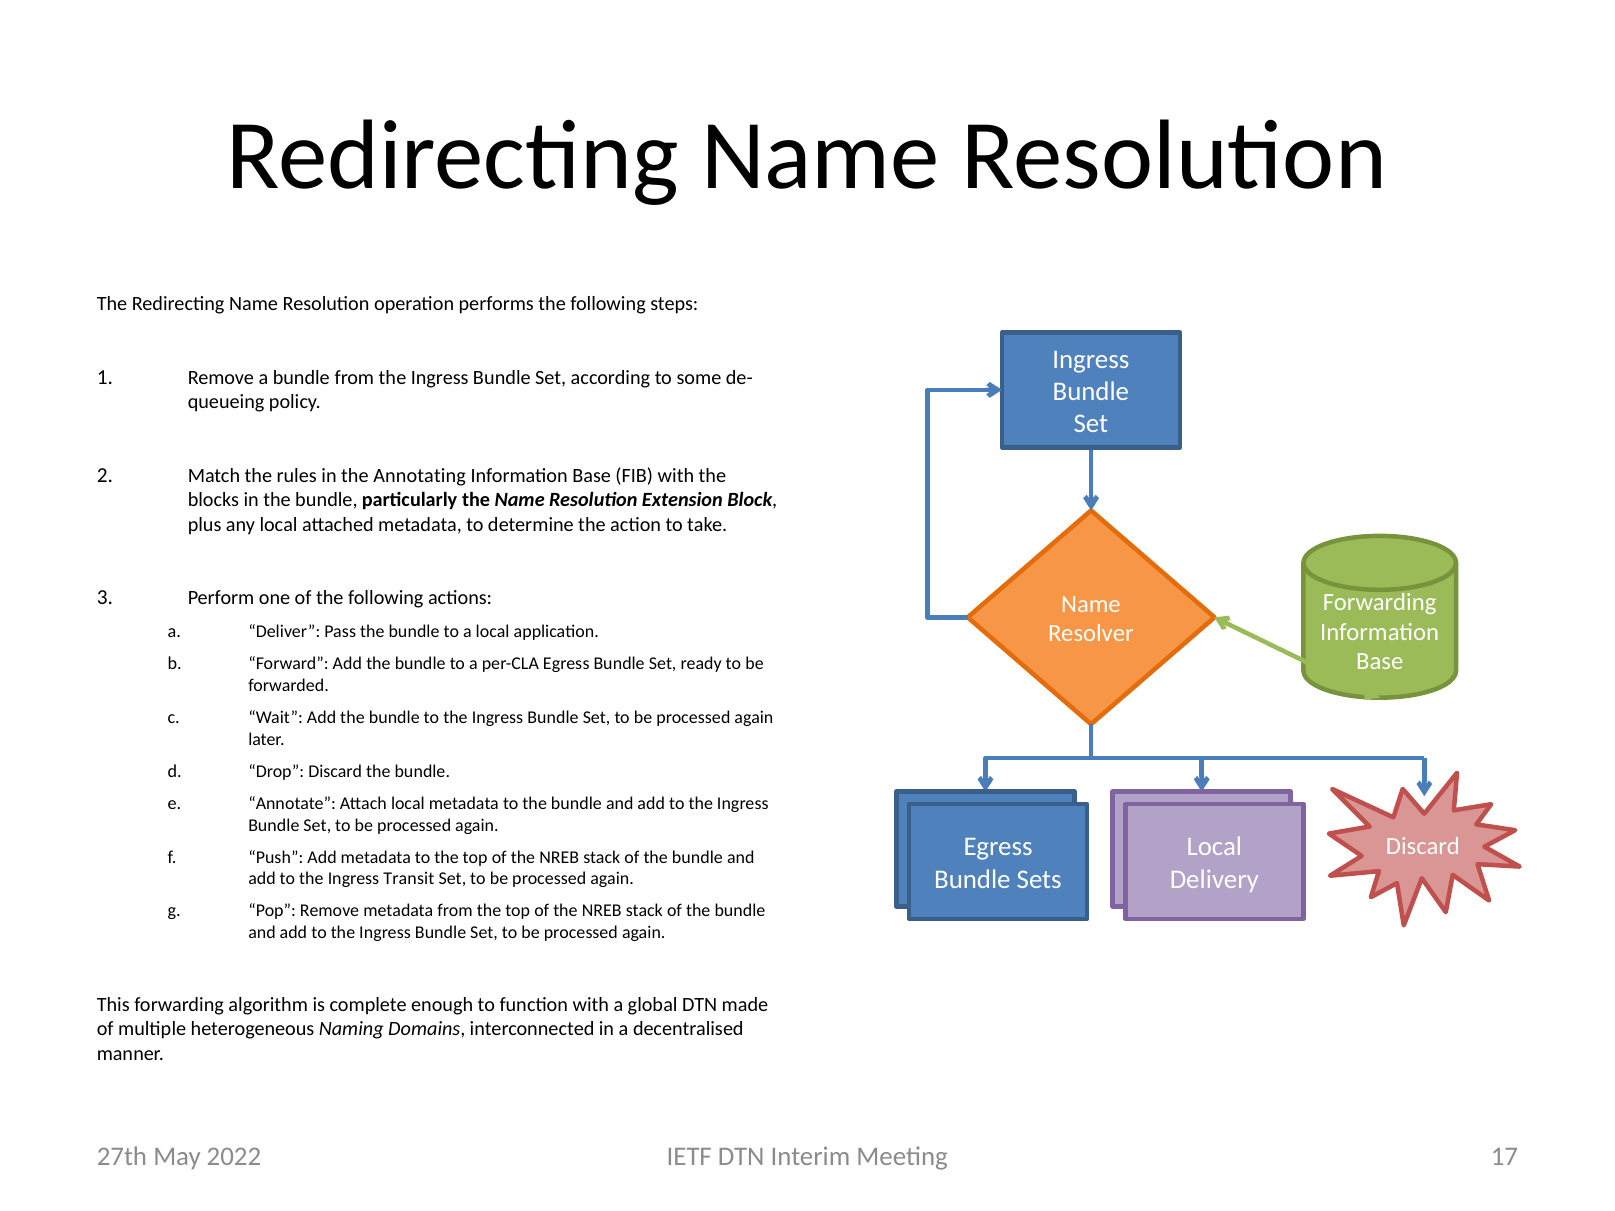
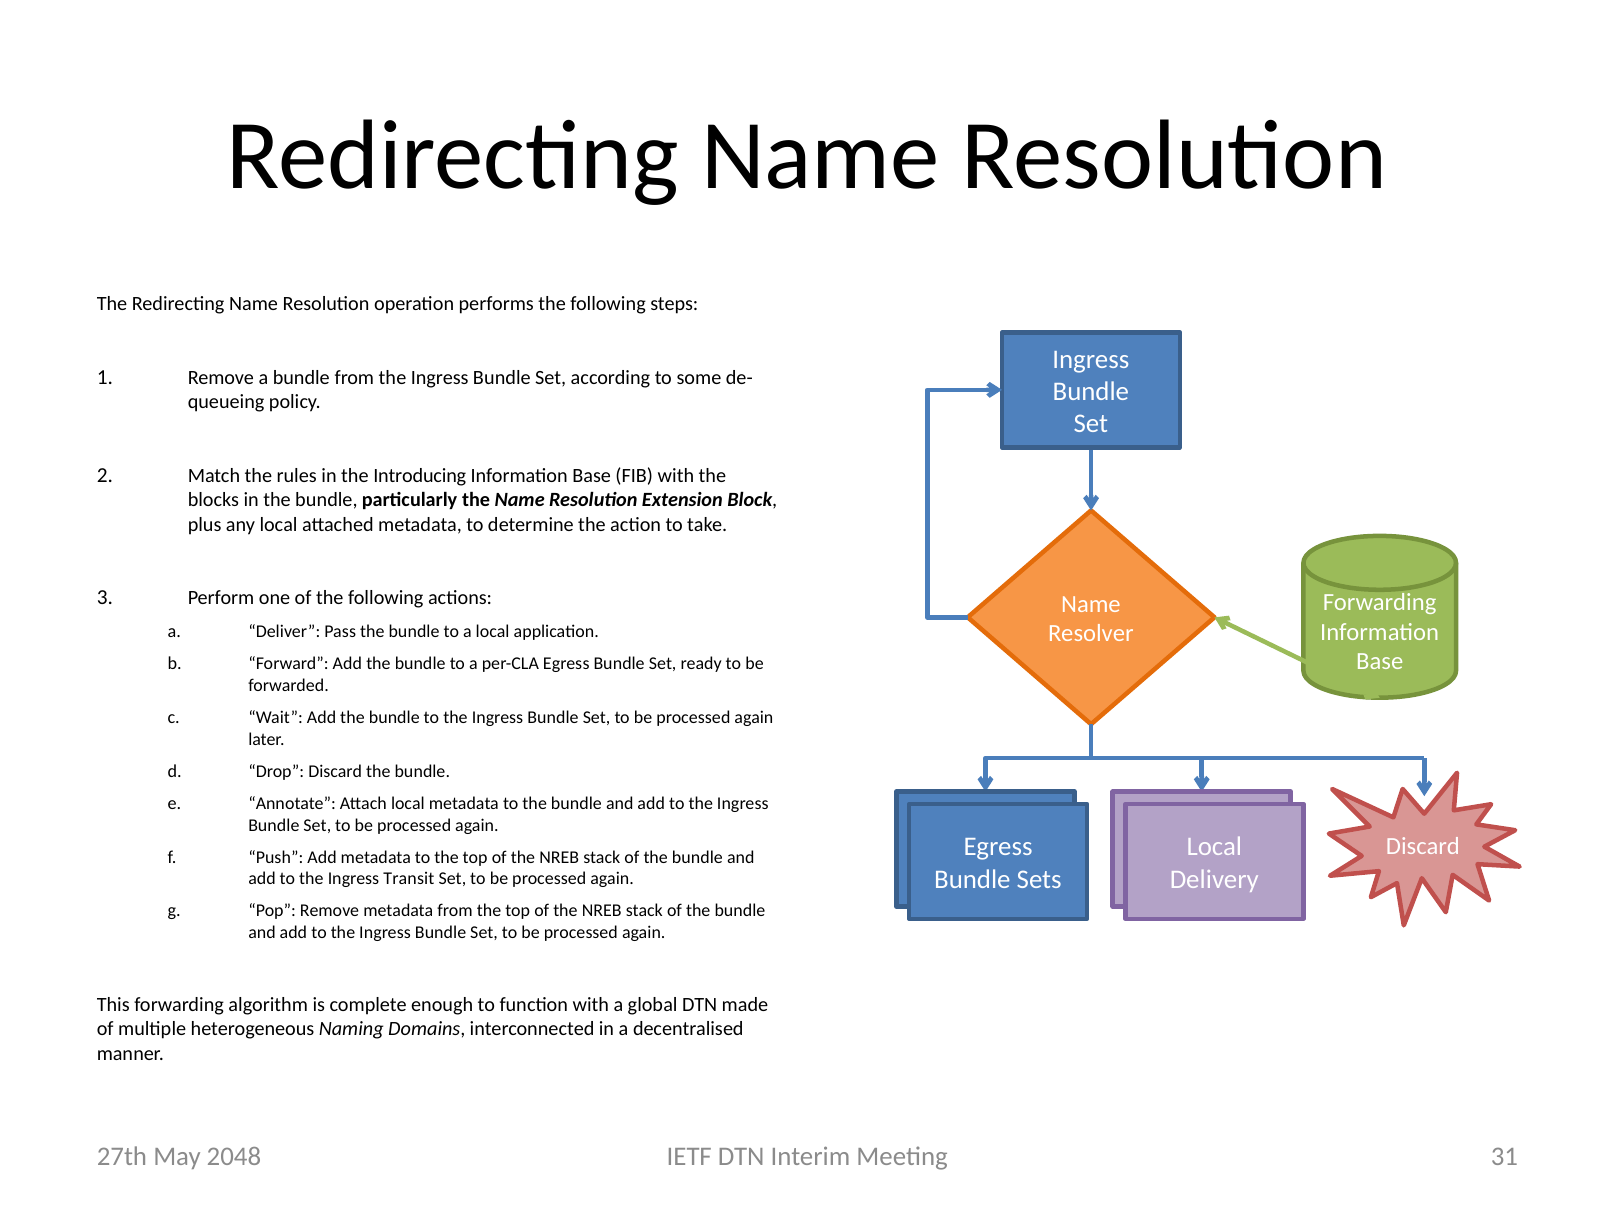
Annotating: Annotating -> Introducing (420, 476)
17: 17 -> 31 (1504, 1156)
2022: 2022 -> 2048 (234, 1157)
